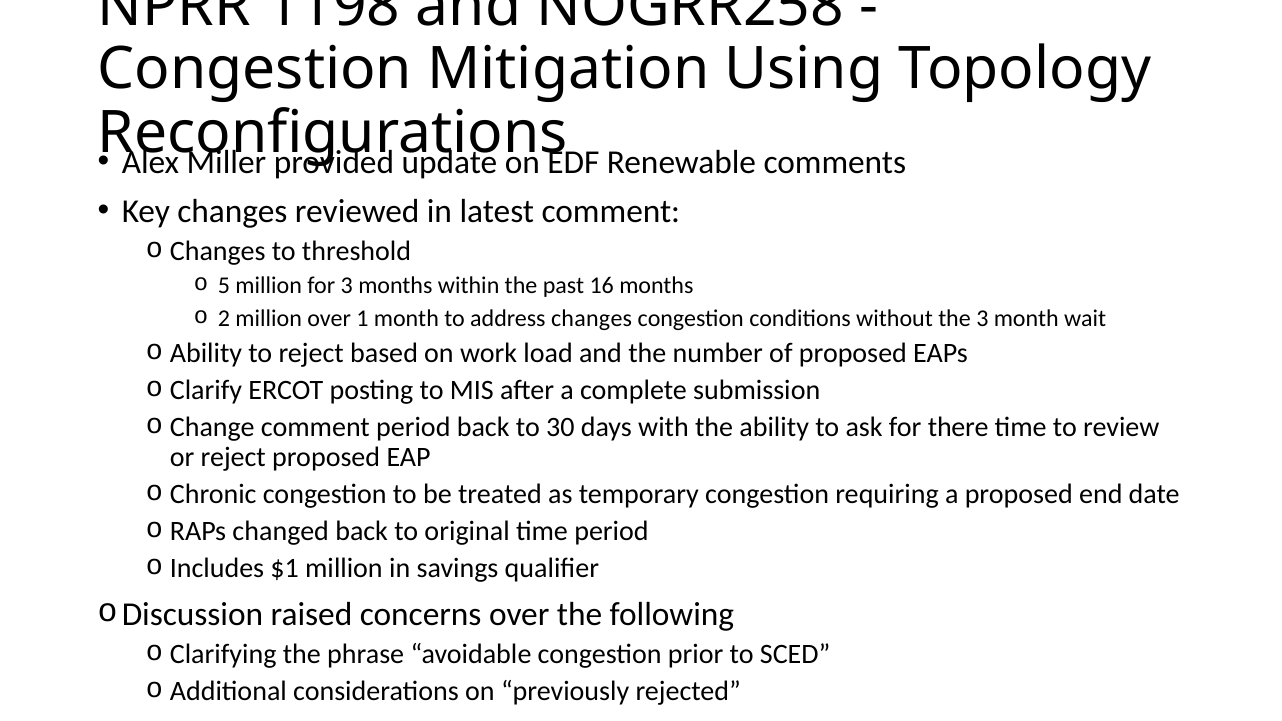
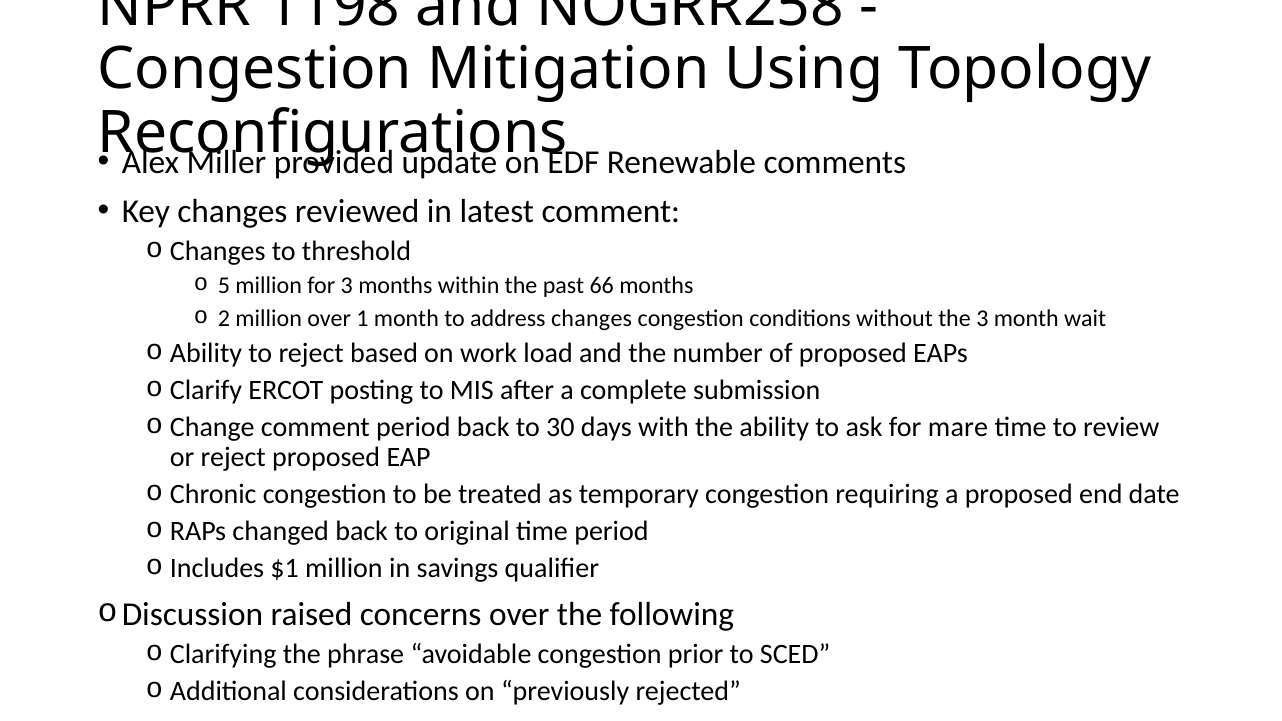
16: 16 -> 66 (602, 286)
there: there -> mare (958, 427)
